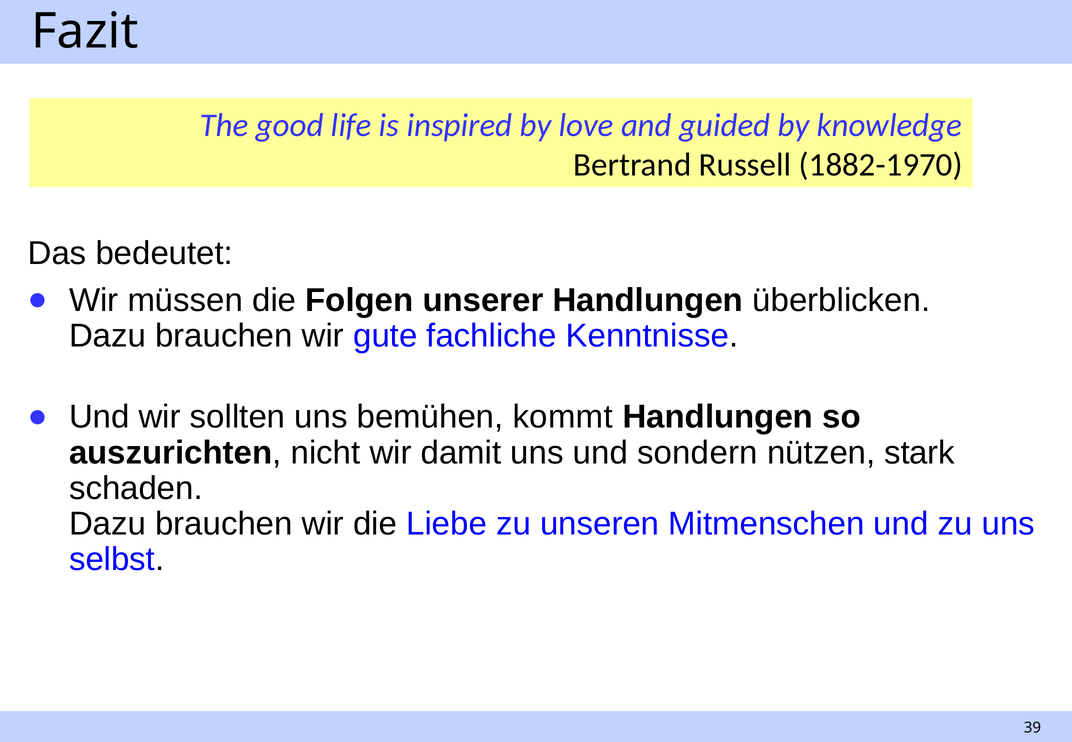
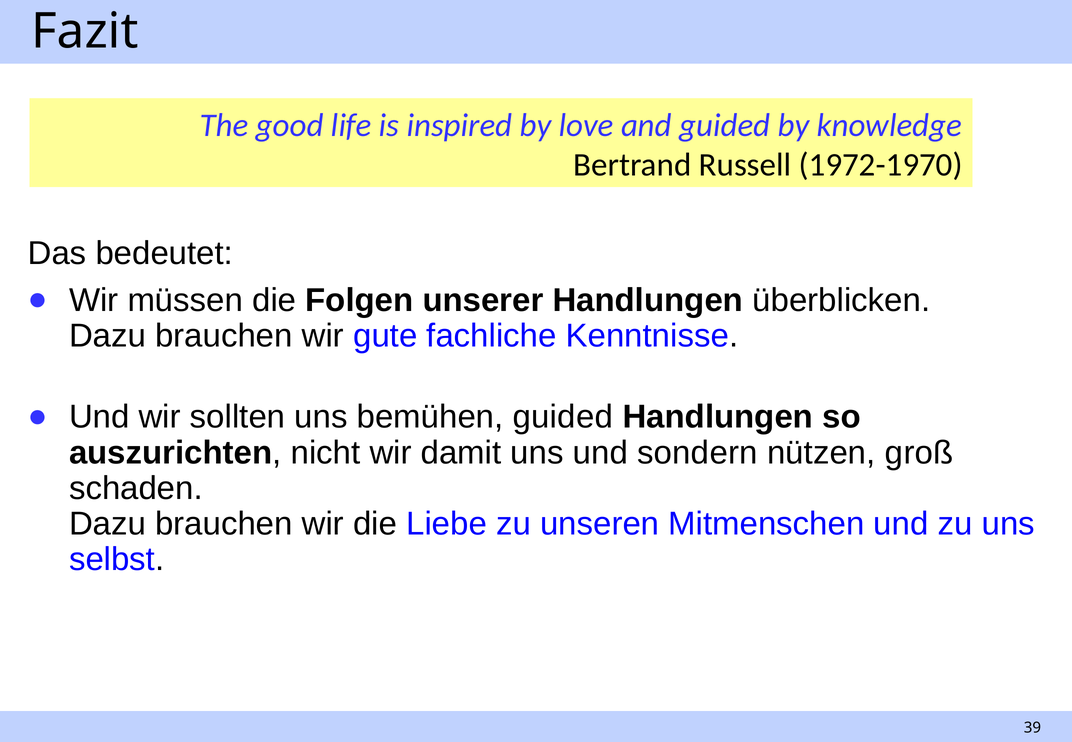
1882-1970: 1882-1970 -> 1972-1970 (881, 165)
bemühen kommt: kommt -> guided (563, 417)
stark: stark -> groß (919, 453)
